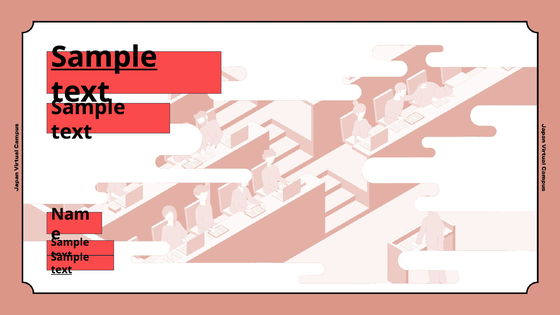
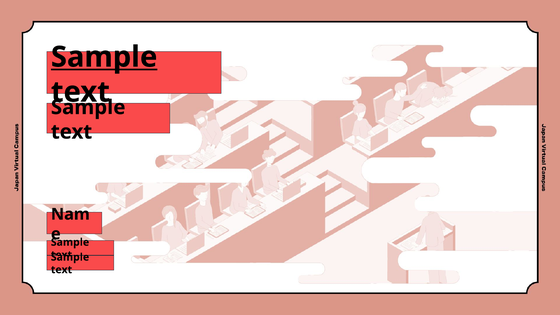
text underline: present -> none (62, 270)
